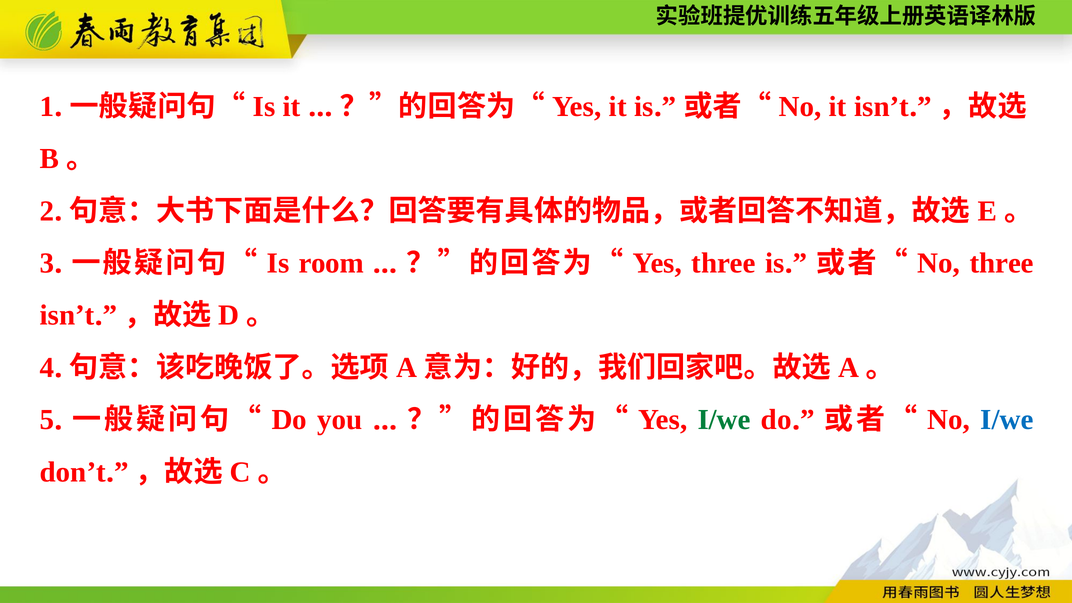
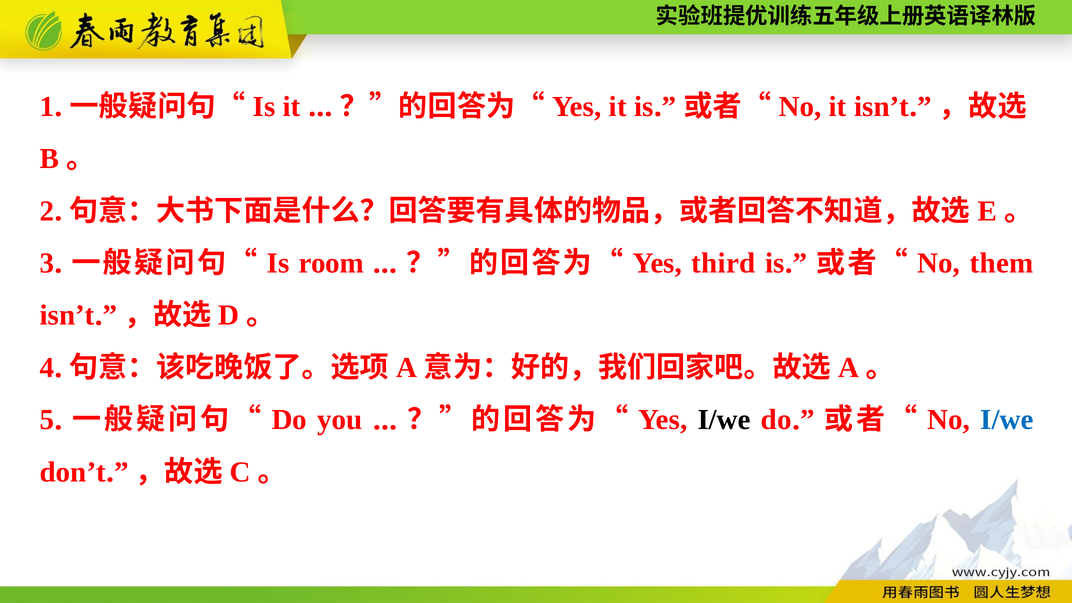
three: three -> third (723, 263)
three: three -> them (1001, 263)
I/we colour: green -> black (724, 420)
